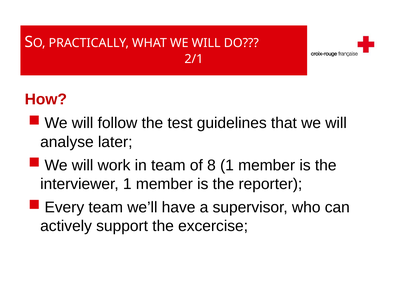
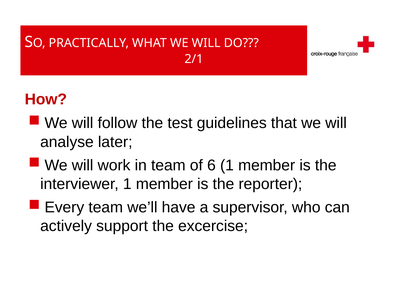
8: 8 -> 6 (211, 165)
